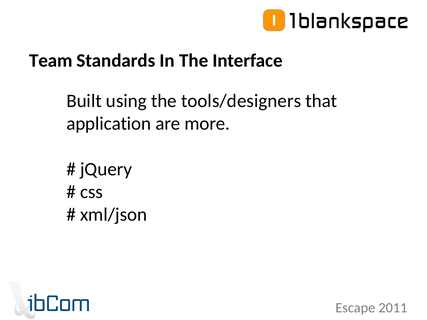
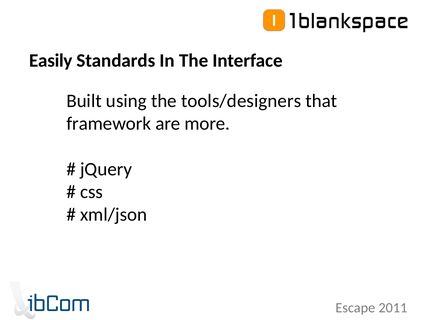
Team: Team -> Easily (51, 61)
application: application -> framework (109, 124)
